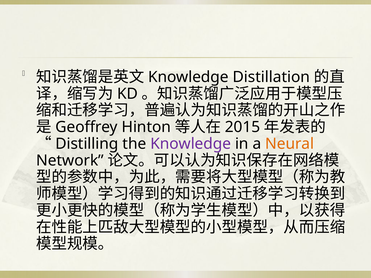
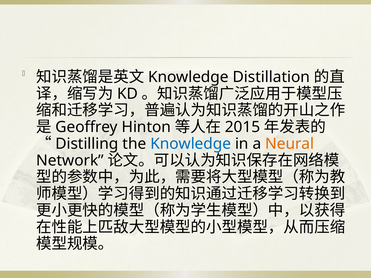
Knowledge colour: purple -> blue (191, 144)
